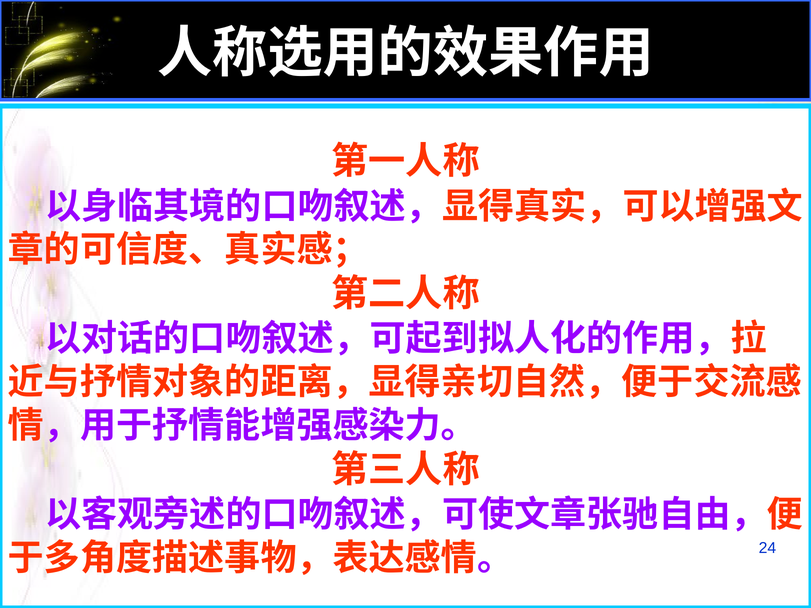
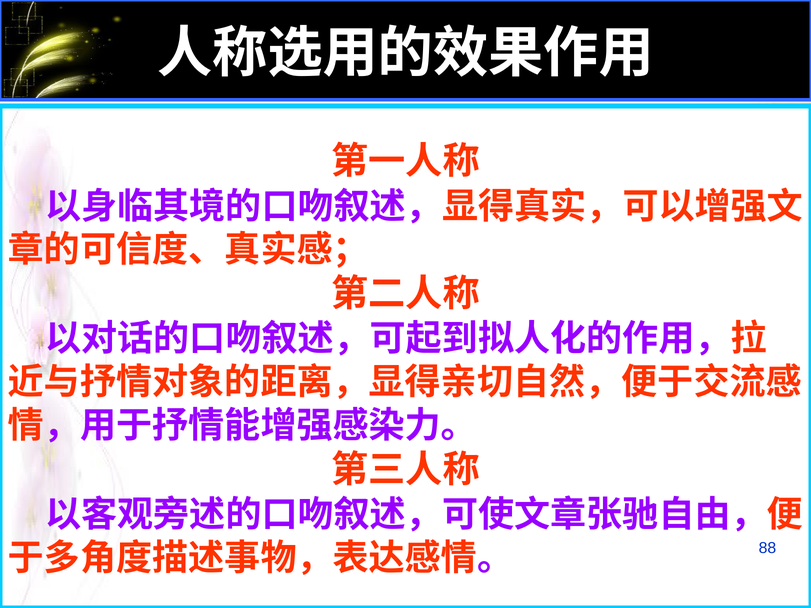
24: 24 -> 88 (767, 548)
